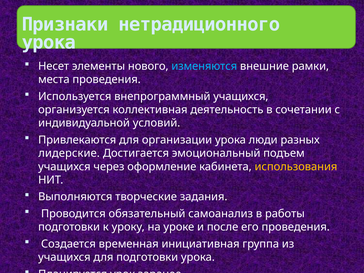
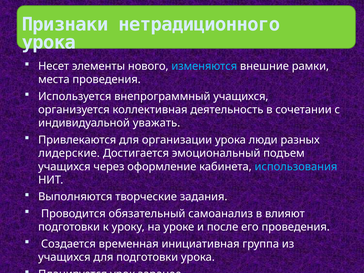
условий: условий -> уважать (157, 123)
использования colour: yellow -> light blue (296, 167)
работы: работы -> влияют (285, 214)
